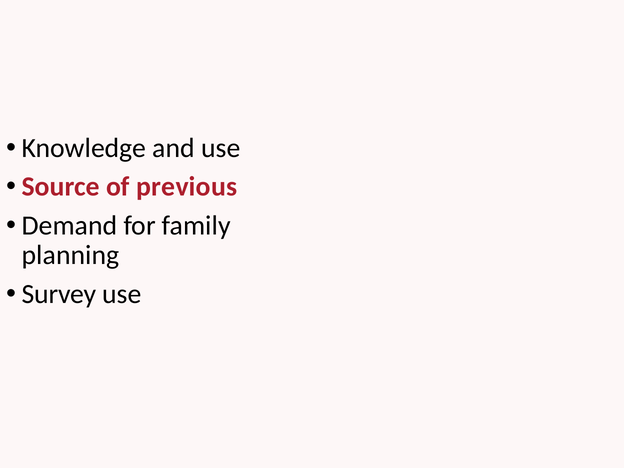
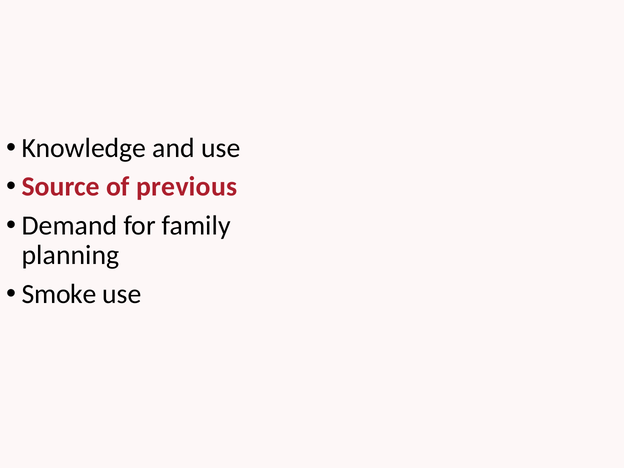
Survey: Survey -> Smoke (59, 294)
